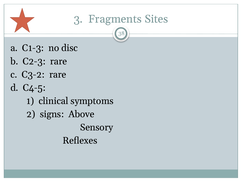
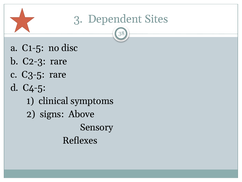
Fragments: Fragments -> Dependent (115, 19)
C1-3: C1-3 -> C1-5 (33, 48)
C3-2: C3-2 -> C3-5 (33, 74)
